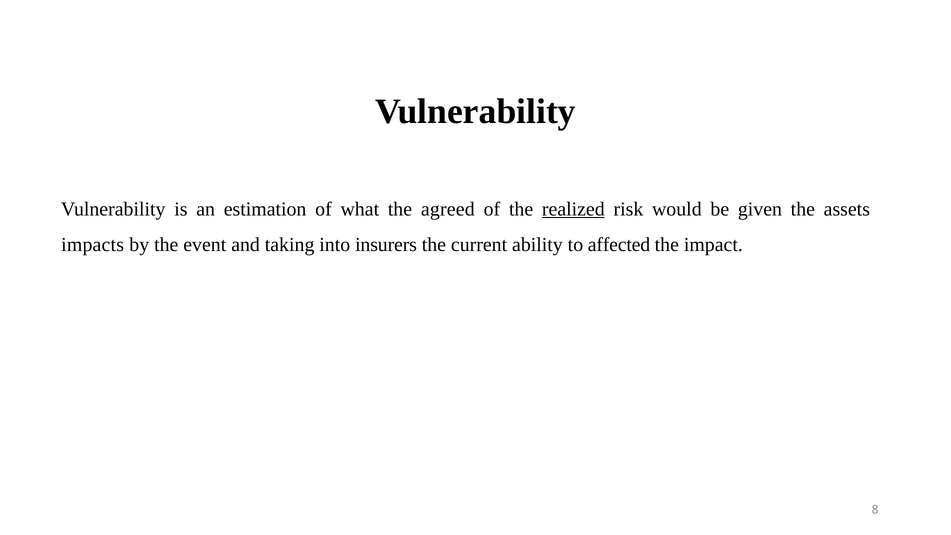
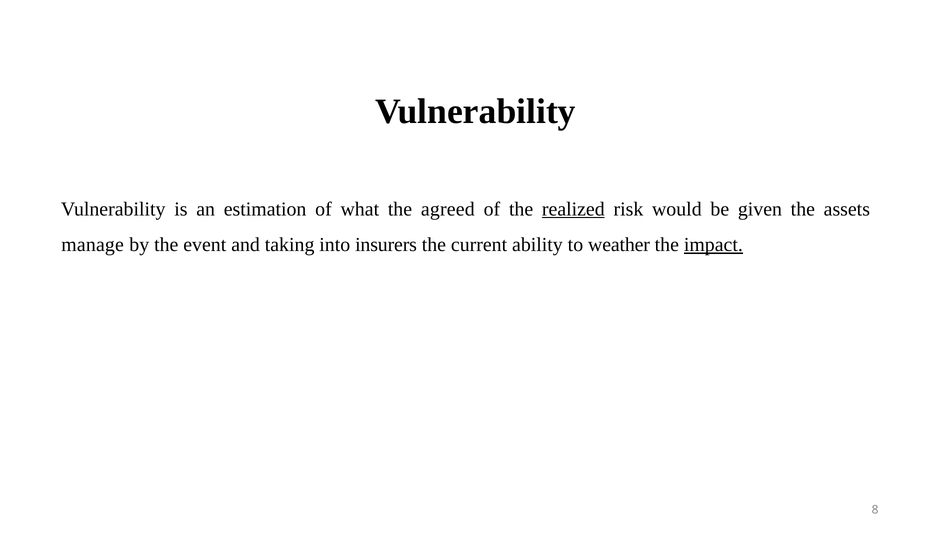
impacts: impacts -> manage (93, 245)
affected: affected -> weather (619, 245)
impact underline: none -> present (713, 245)
